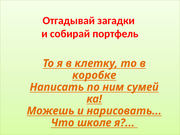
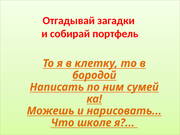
коробке: коробке -> бородой (94, 75)
